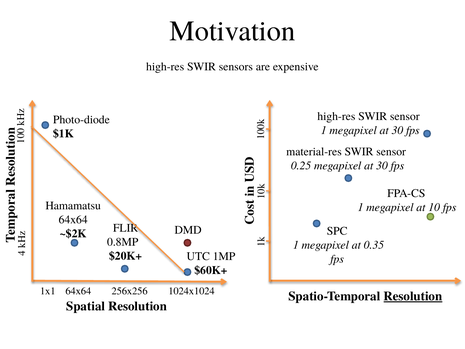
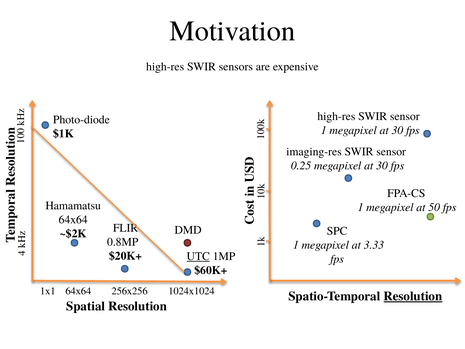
material-res: material-res -> imaging-res (314, 152)
10: 10 -> 50 (434, 207)
0.35: 0.35 -> 3.33 (374, 245)
UTC underline: none -> present (198, 256)
